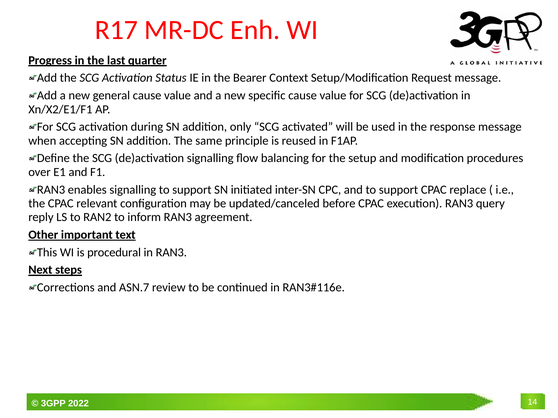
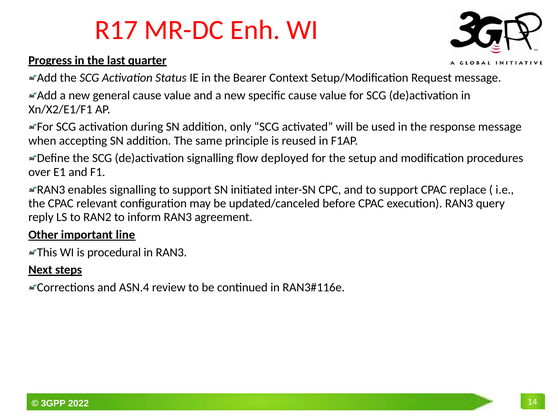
balancing: balancing -> deployed (285, 158)
text: text -> line (125, 235)
ASN.7: ASN.7 -> ASN.4 (134, 288)
